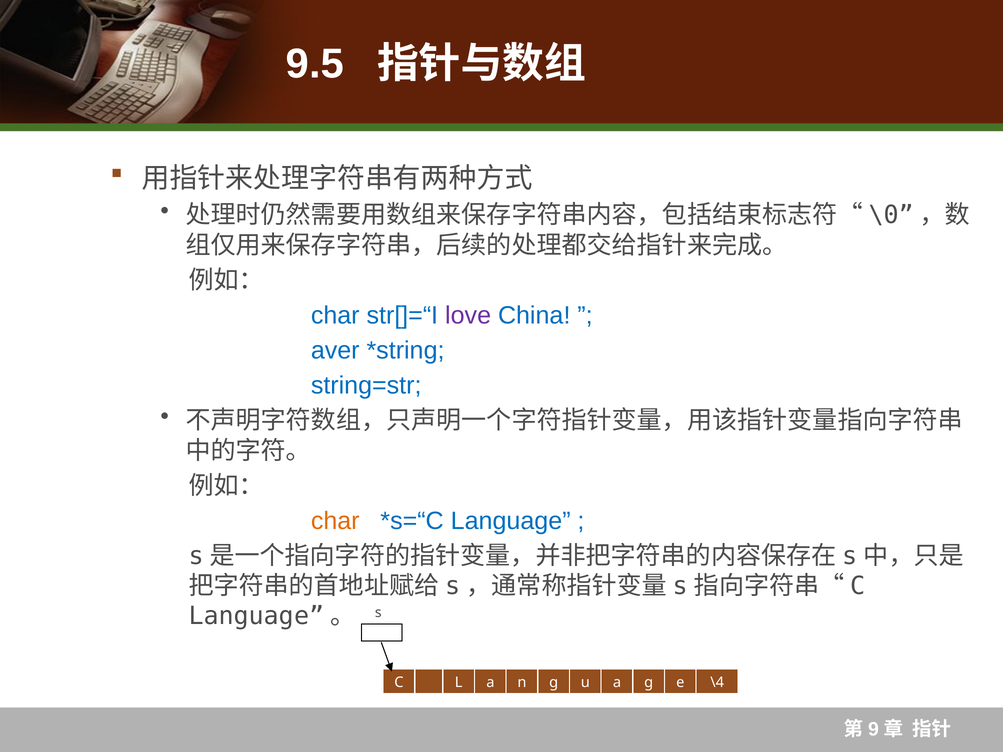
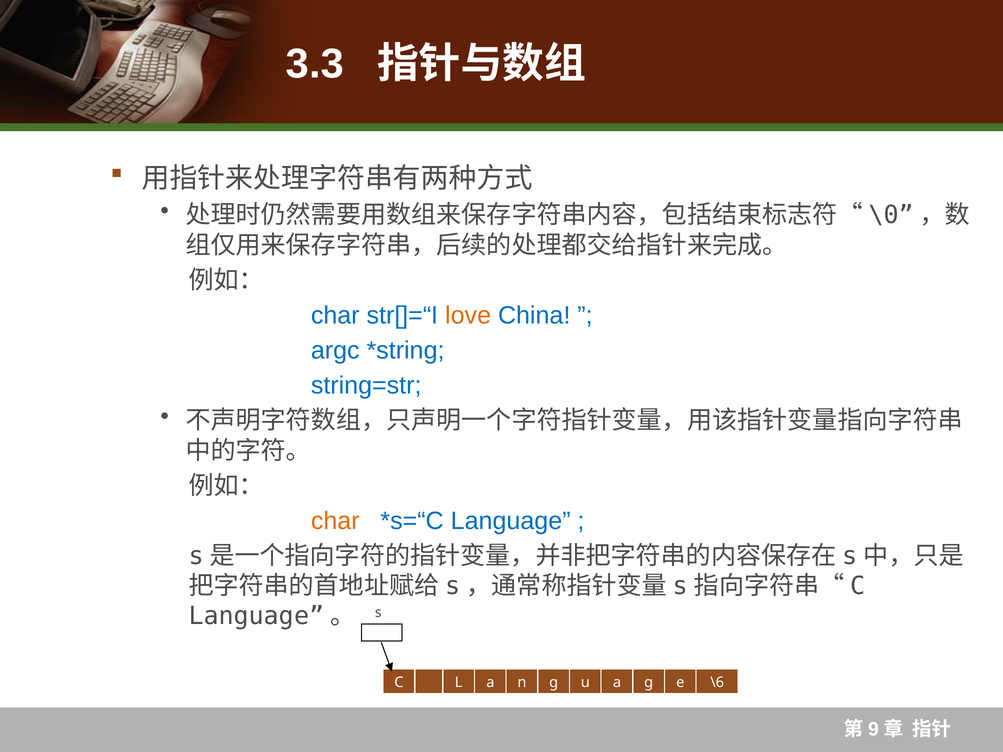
9.5: 9.5 -> 3.3 (315, 64)
love colour: purple -> orange (468, 316)
aver: aver -> argc (335, 351)
\4: \4 -> \6 (717, 682)
